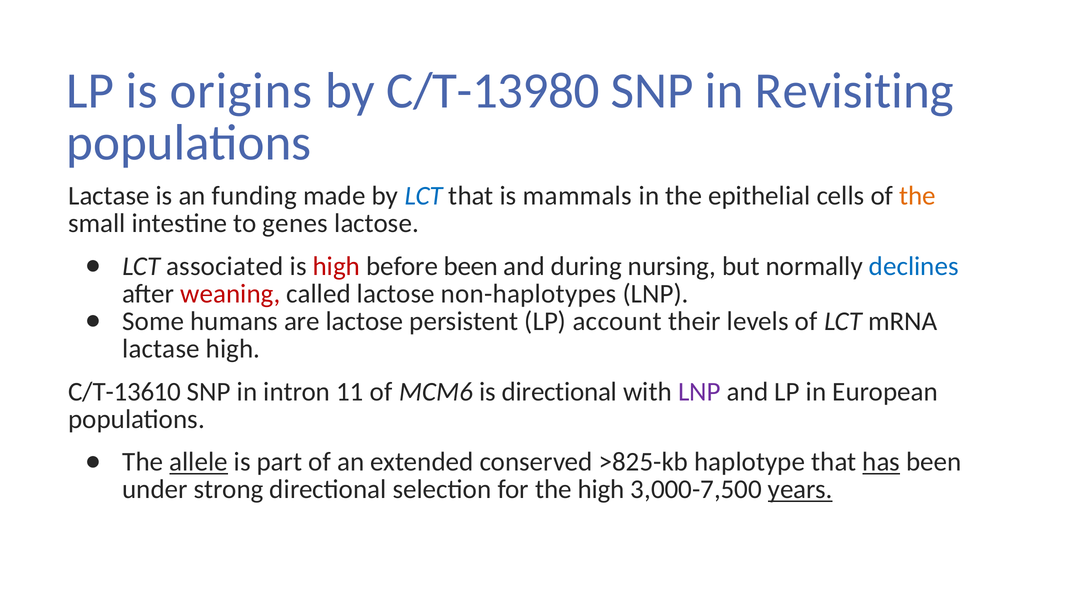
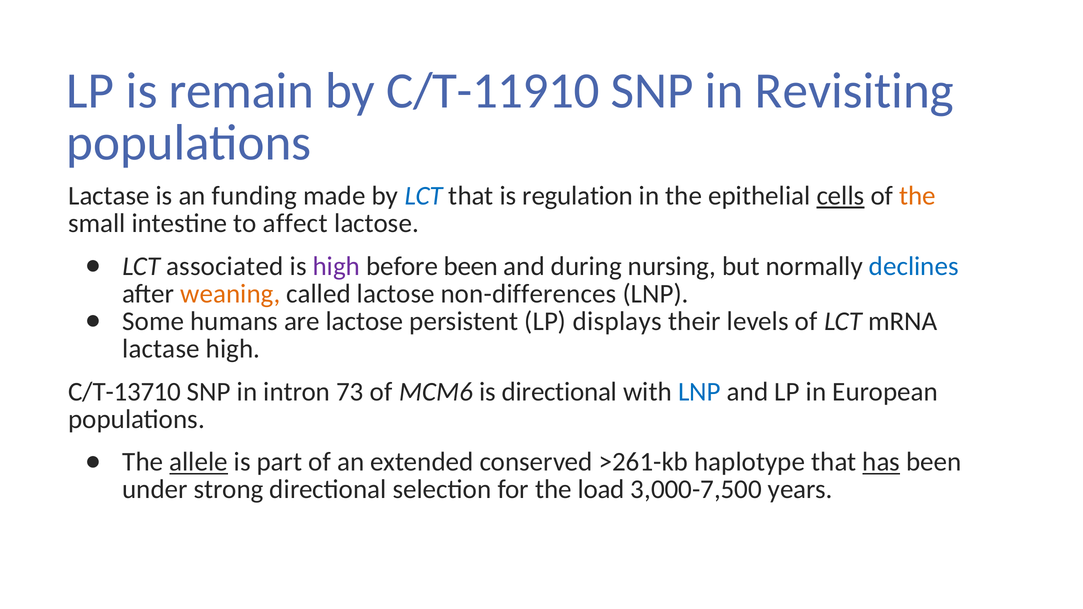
origins: origins -> remain (241, 91)
C/T-13980: C/T-13980 -> C/T-11910 (493, 91)
mammals: mammals -> regulation (578, 196)
cells underline: none -> present (840, 196)
genes: genes -> affect (295, 224)
high colour: red -> purple (336, 266)
weaning colour: red -> orange (230, 294)
non-haplotypes: non-haplotypes -> non-differences (529, 294)
account: account -> displays (617, 321)
C/T-13610: C/T-13610 -> C/T-13710 (125, 392)
11: 11 -> 73 (350, 392)
LNP colour: purple -> blue (700, 392)
>825-kb: >825-kb -> >261-kb (643, 462)
the high: high -> load (601, 490)
years underline: present -> none (800, 490)
